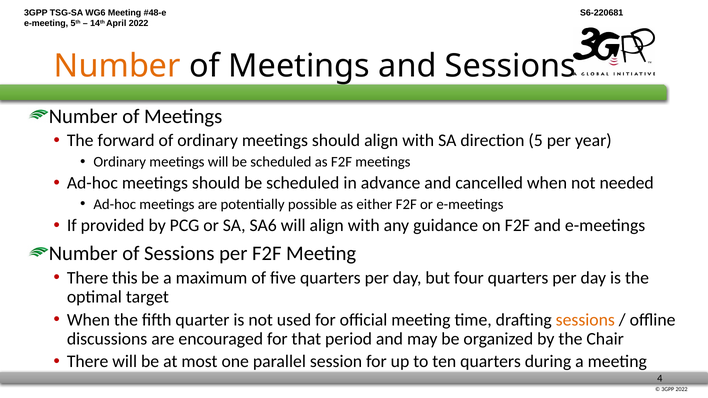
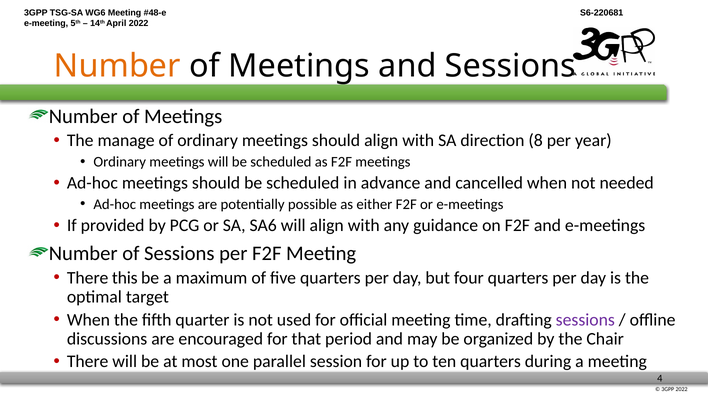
forward: forward -> manage (126, 141)
5: 5 -> 8 (536, 141)
sessions colour: orange -> purple (585, 320)
